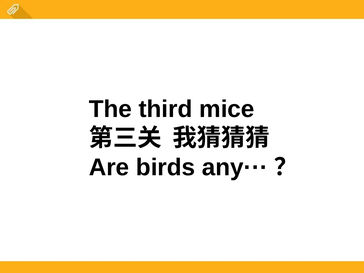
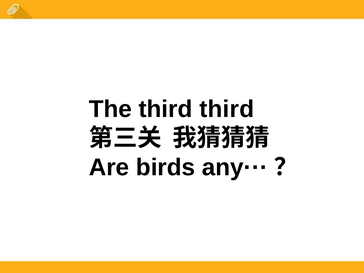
third mice: mice -> third (227, 109)
